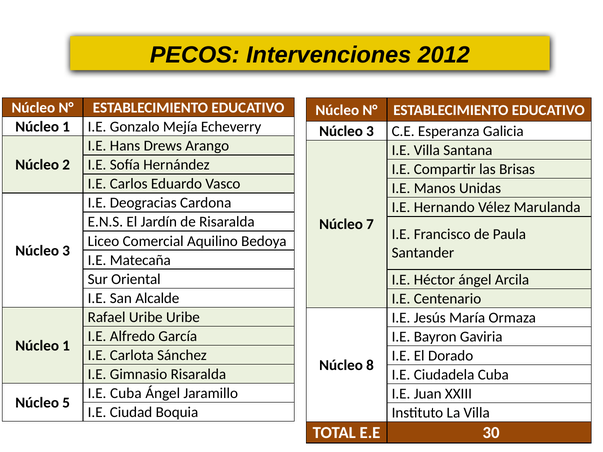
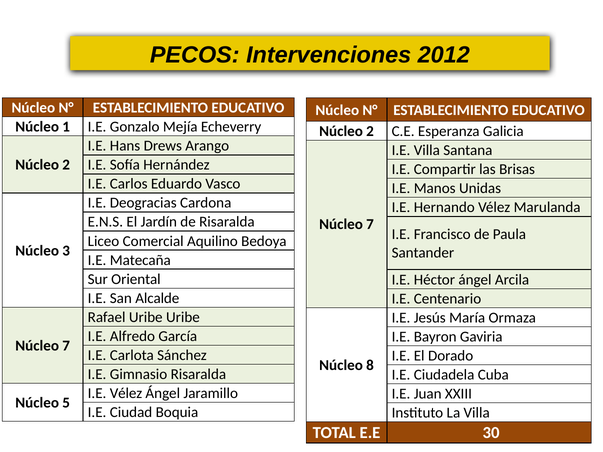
3: 3 -> 2 (370, 131)
1: 1 -> 7 (66, 346)
I.E Cuba: Cuba -> Vélez (126, 393)
